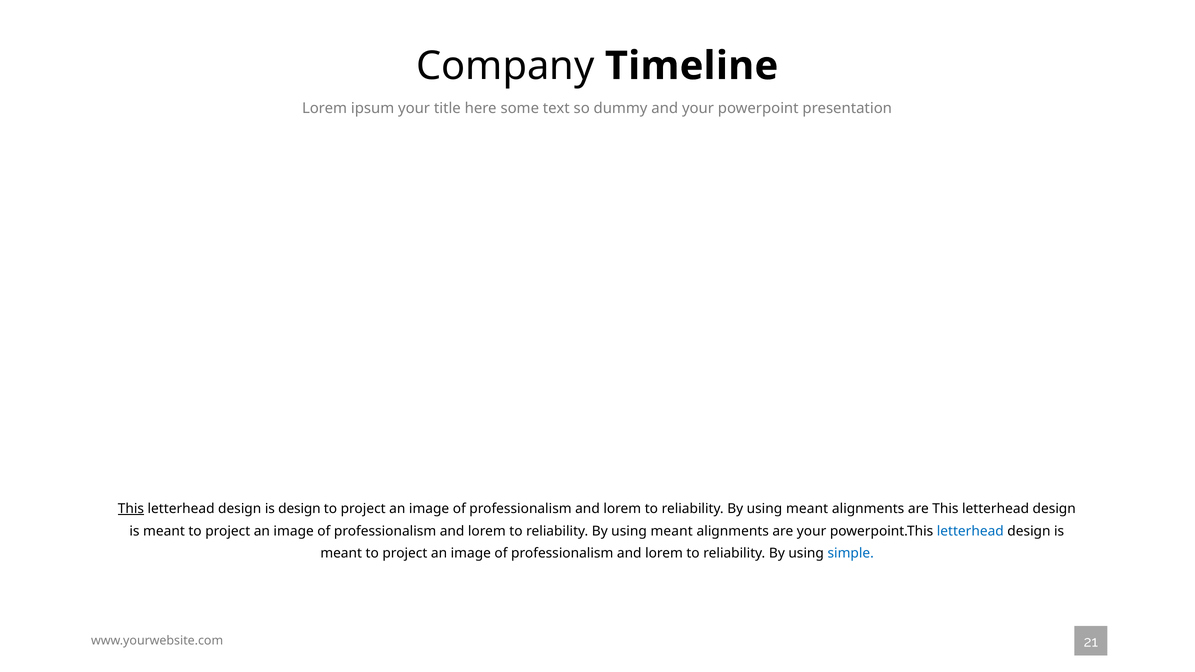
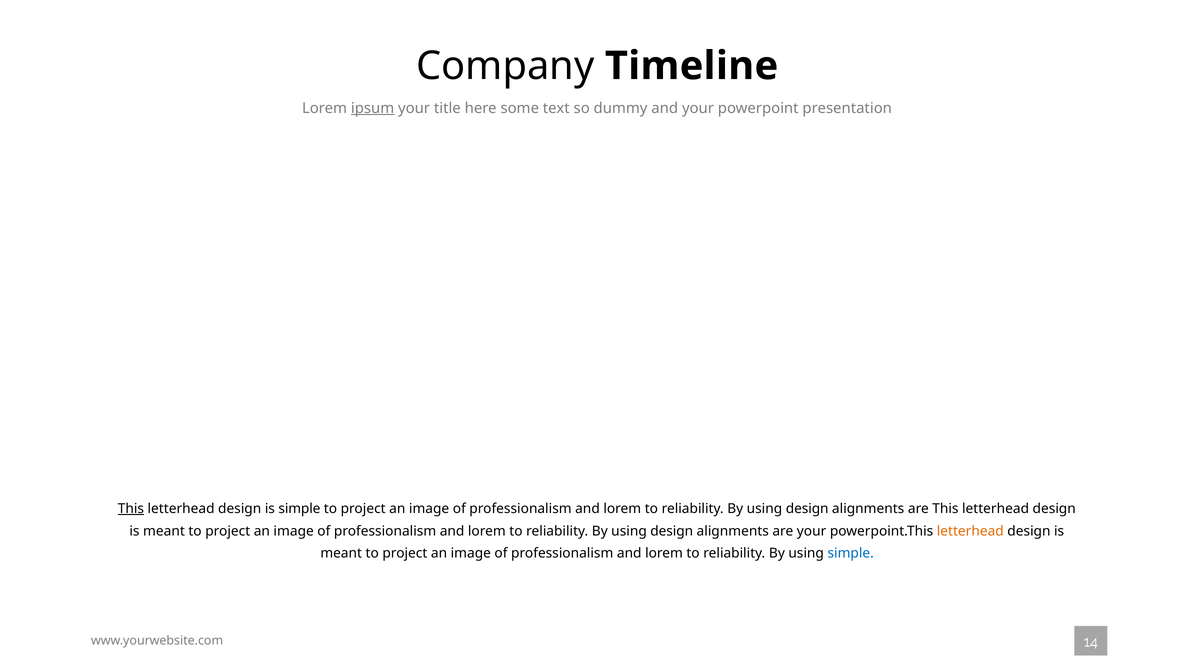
ipsum underline: none -> present (373, 108)
is design: design -> simple (299, 509)
meant: meant -> design (807, 509)
meant: meant -> design (672, 531)
letterhead colour: blue -> orange (970, 531)
21: 21 -> 14 (1091, 642)
